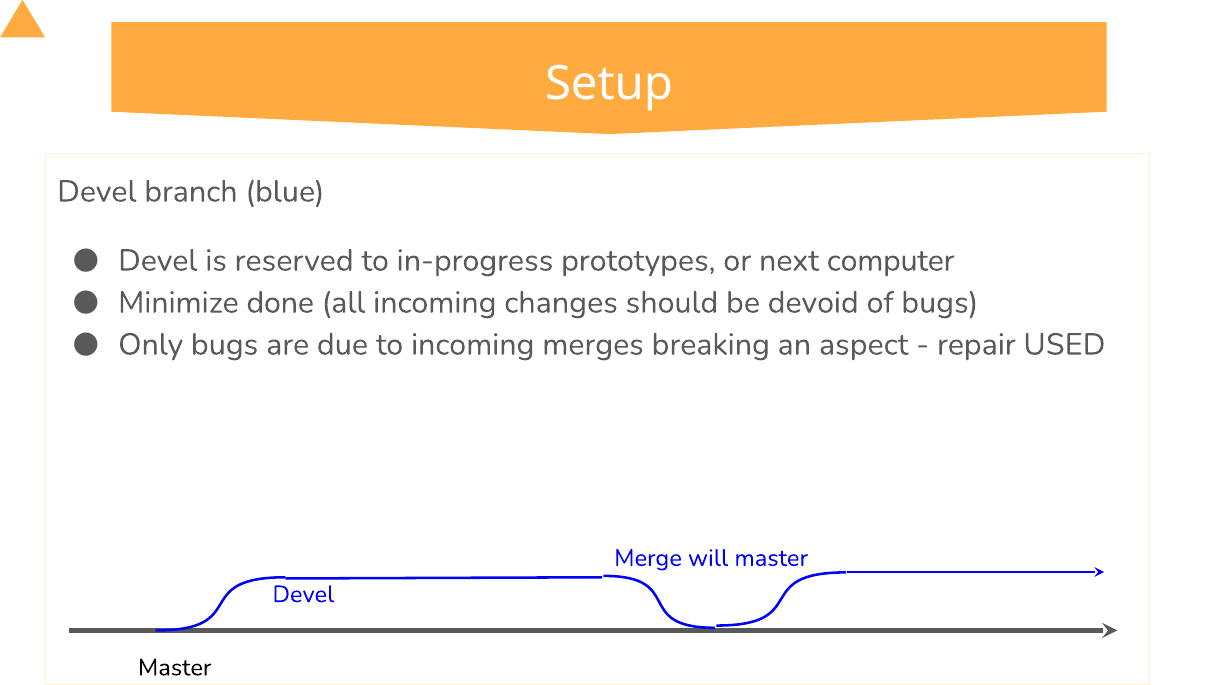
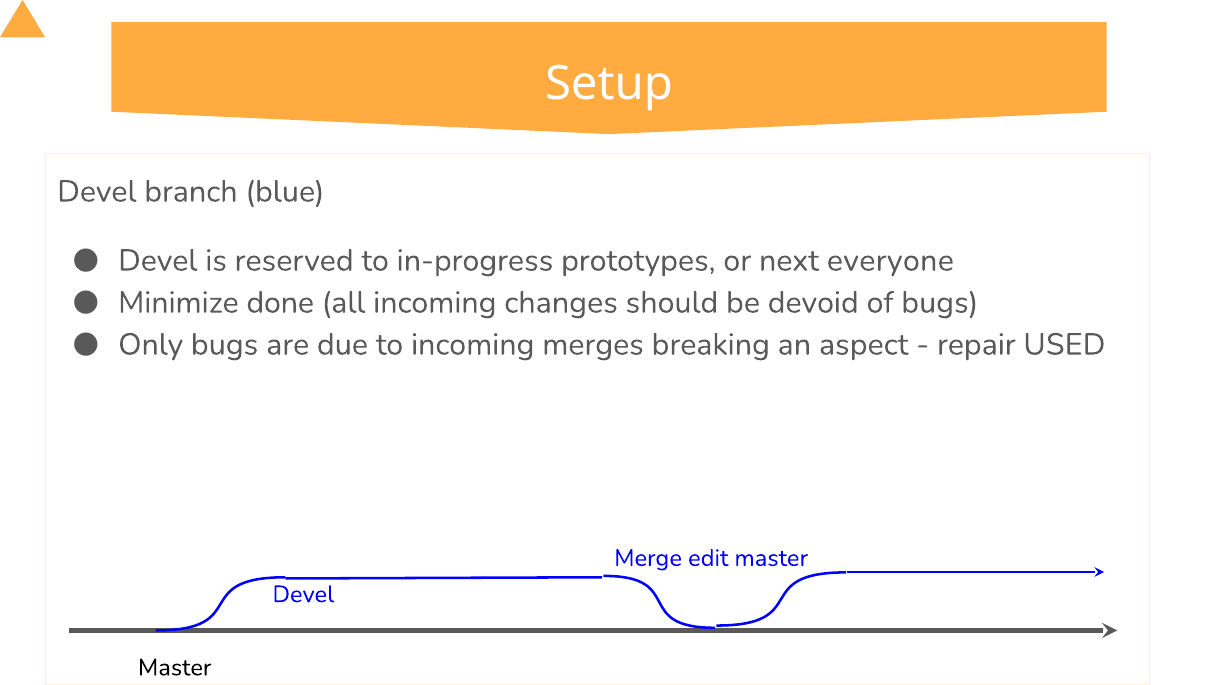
computer: computer -> everyone (890, 261)
will: will -> edit (708, 558)
